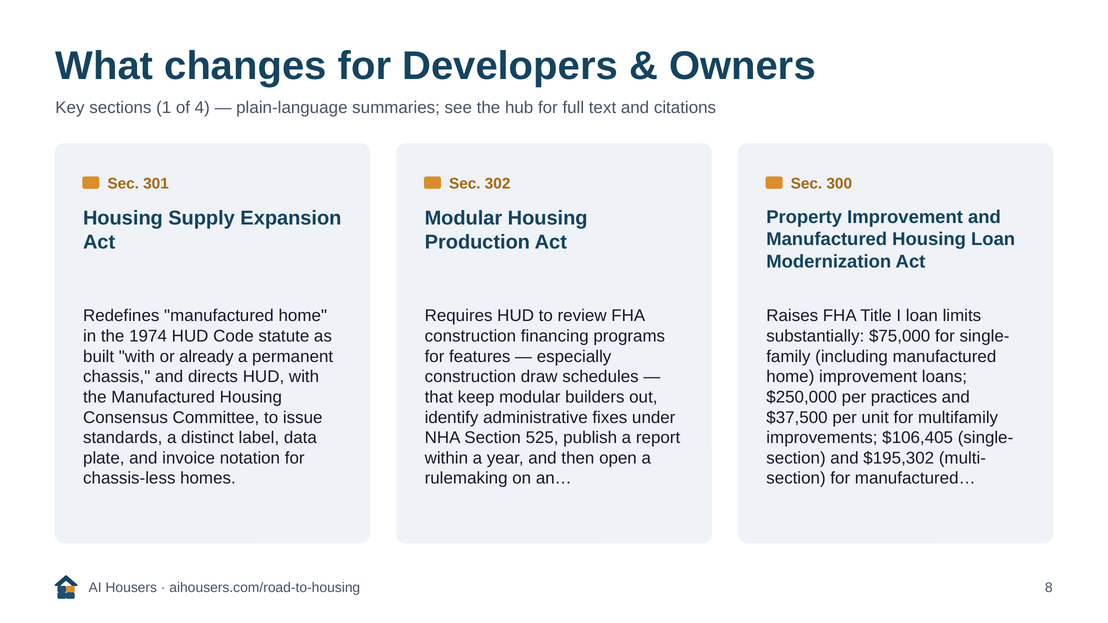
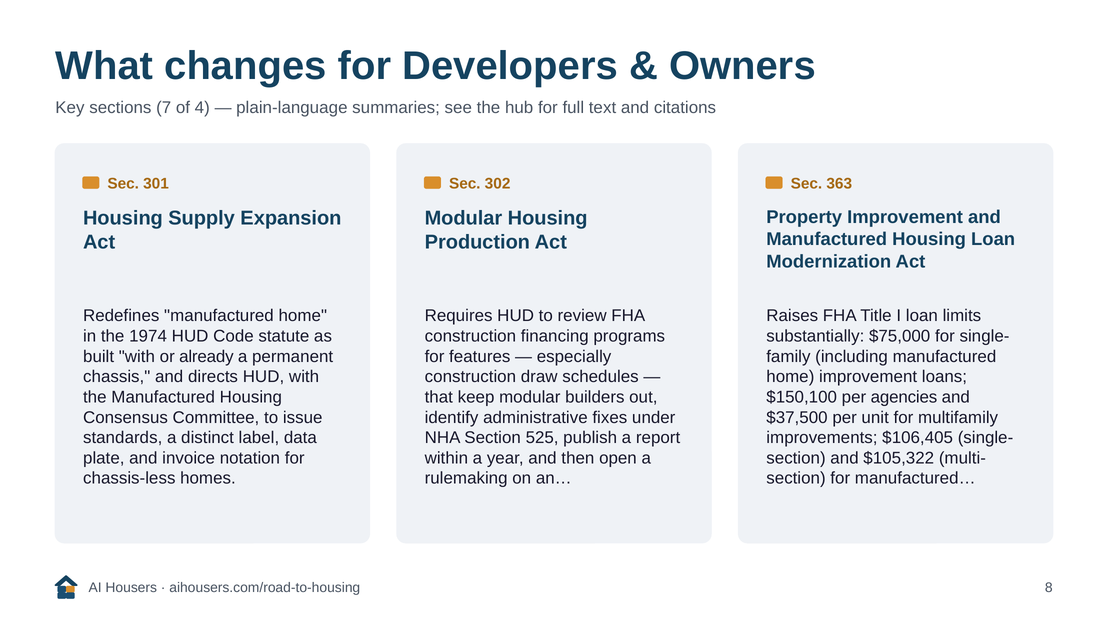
1: 1 -> 7 (164, 108)
300: 300 -> 363 (839, 184)
$250,000: $250,000 -> $150,100 (802, 397)
practices: practices -> agencies (904, 397)
$195,302: $195,302 -> $105,322 (899, 458)
